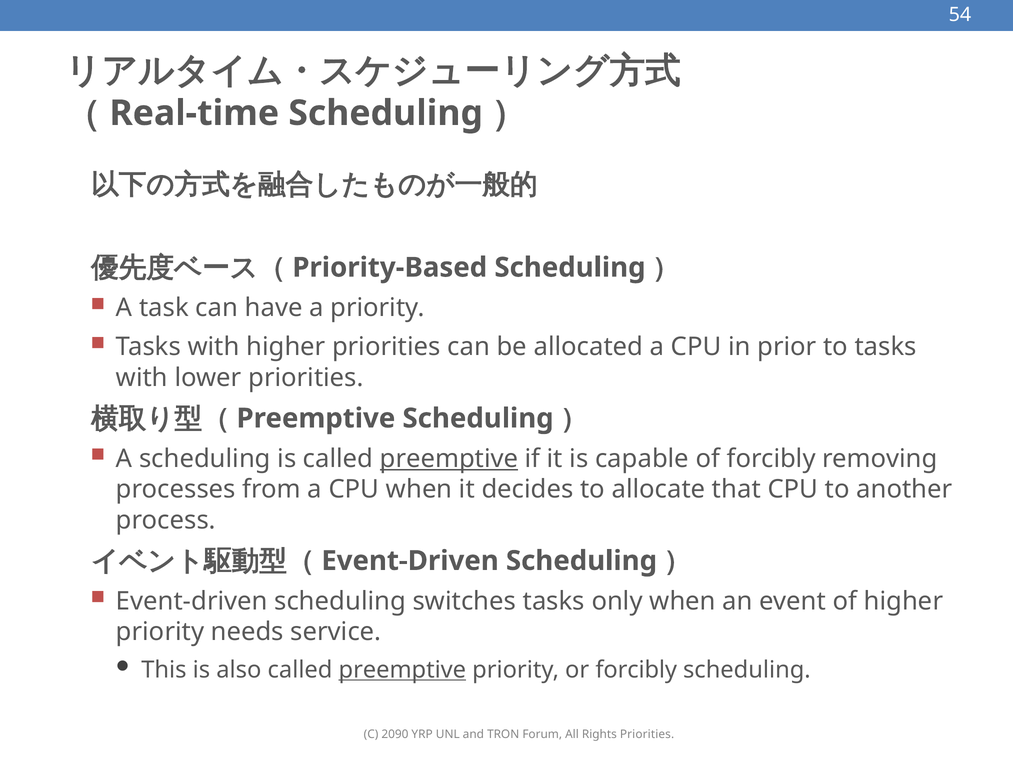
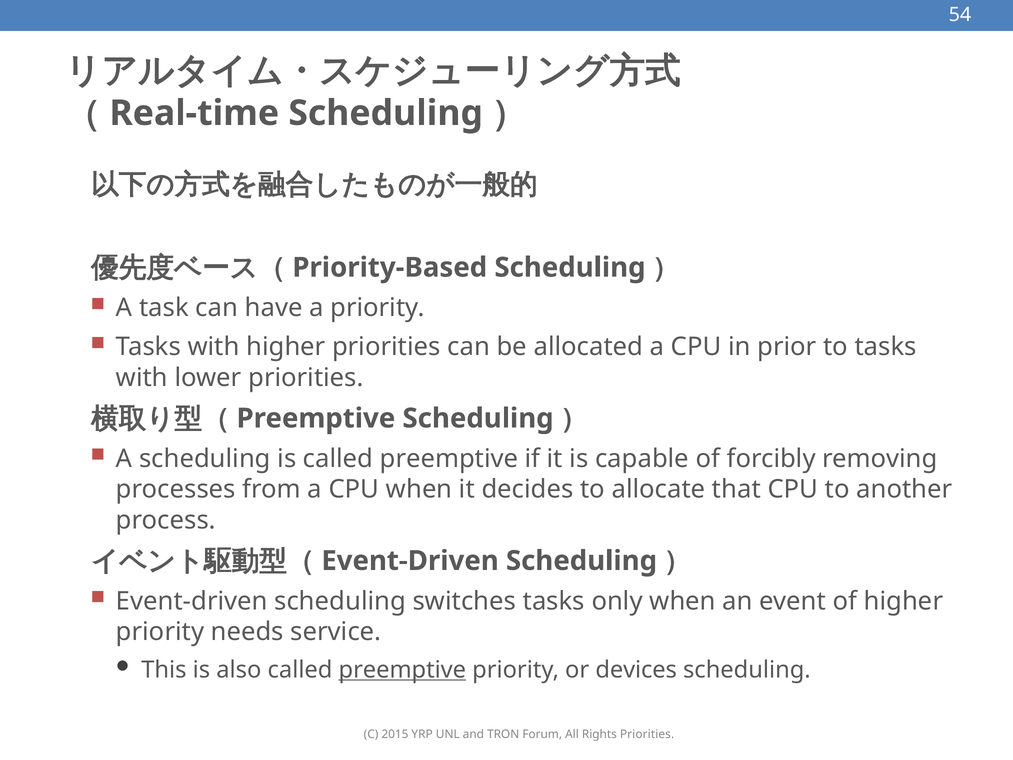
preemptive underline: present -> none (449, 459)
or forcibly: forcibly -> devices (636, 670)
2090: 2090 -> 2015 (395, 734)
